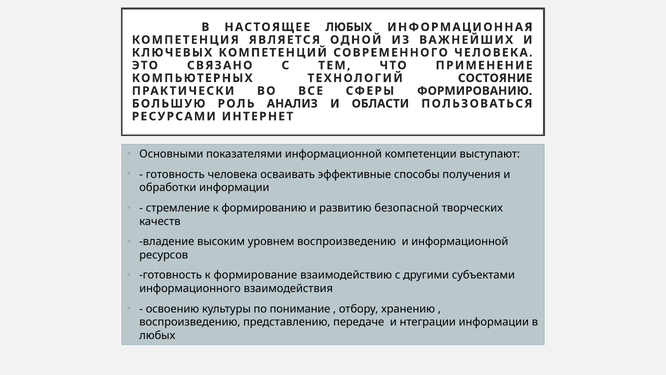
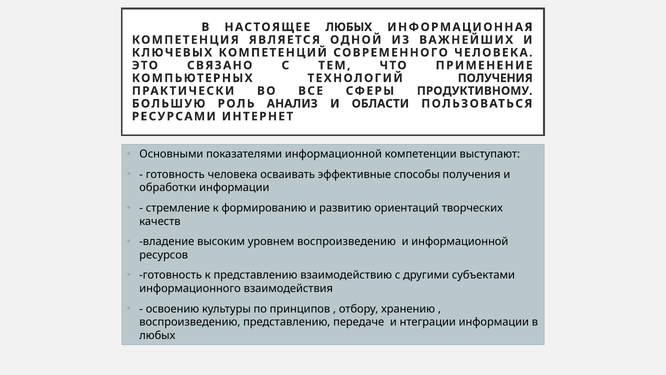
ТЕХНОЛОГИЙ СОСТОЯНИЕ: СОСТОЯНИЕ -> ПОЛУЧЕНИЯ (495, 78)
СФЕРЫ ФОРМИРОВАНИЮ: ФОРМИРОВАНИЮ -> ПРОДУКТИВНОМУ (475, 91)
безопасной: безопасной -> ориентаций (407, 208)
к формирование: формирование -> представлению (255, 275)
понимание: понимание -> принципов (300, 309)
